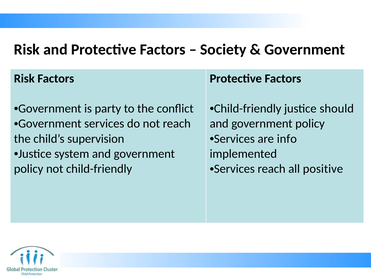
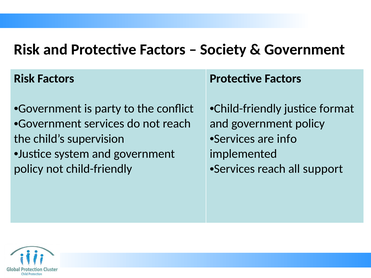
should: should -> format (337, 109)
positive: positive -> support (323, 169)
